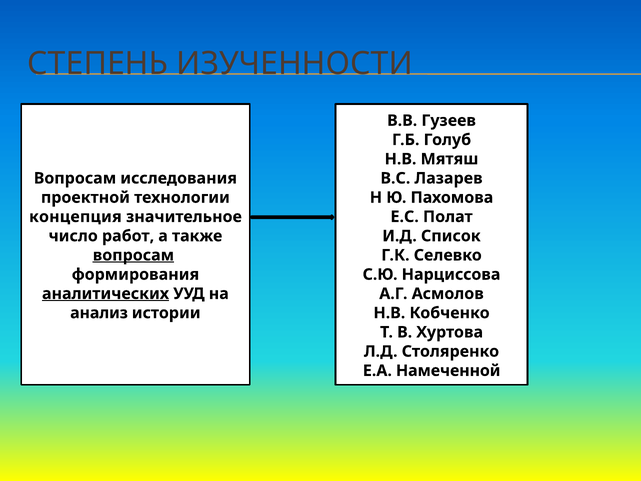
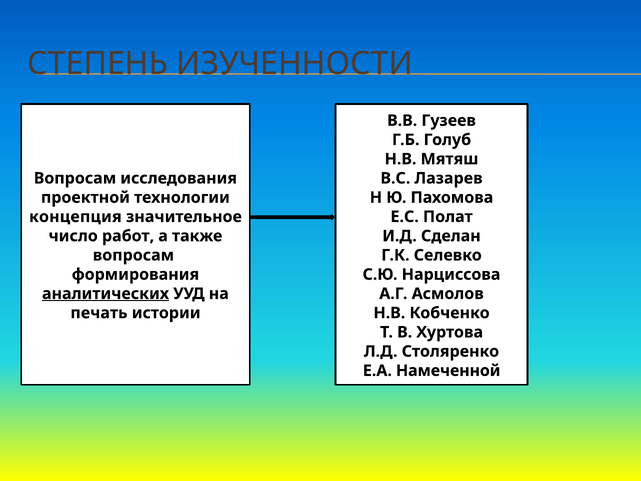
Список: Список -> Сделан (451, 236)
вопросам underline: present -> none (133, 255)
анализ: анализ -> печать (99, 313)
